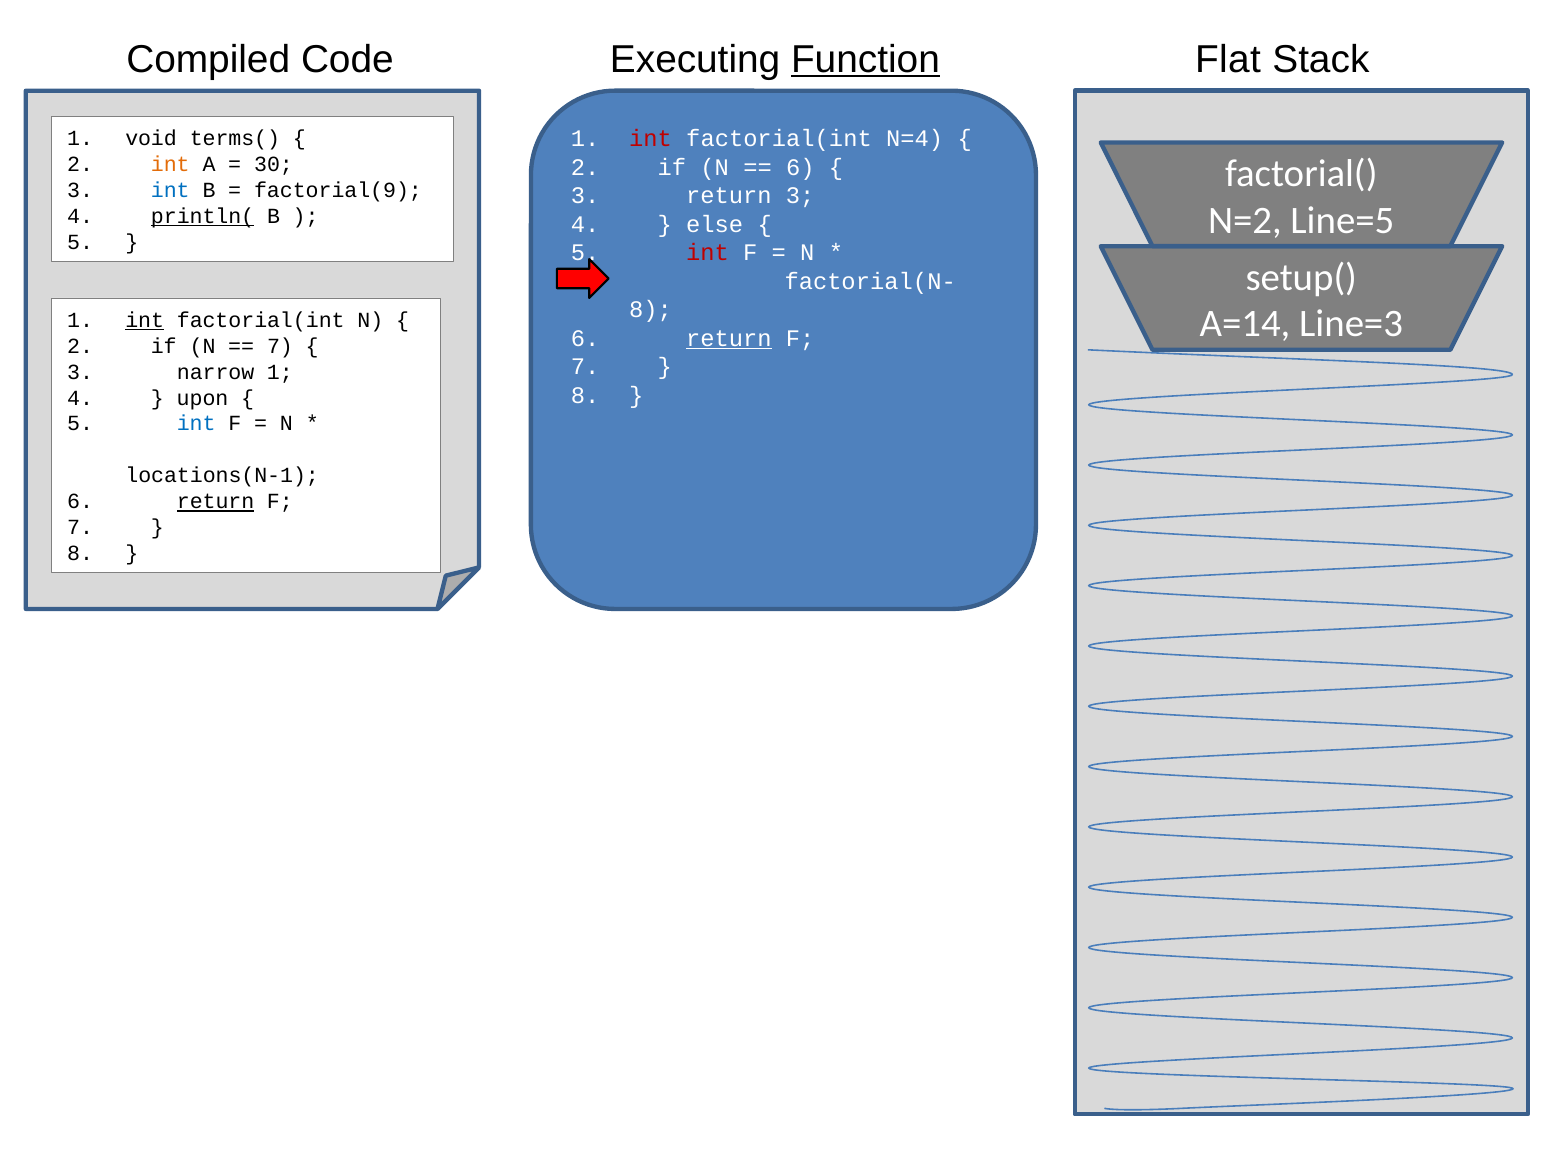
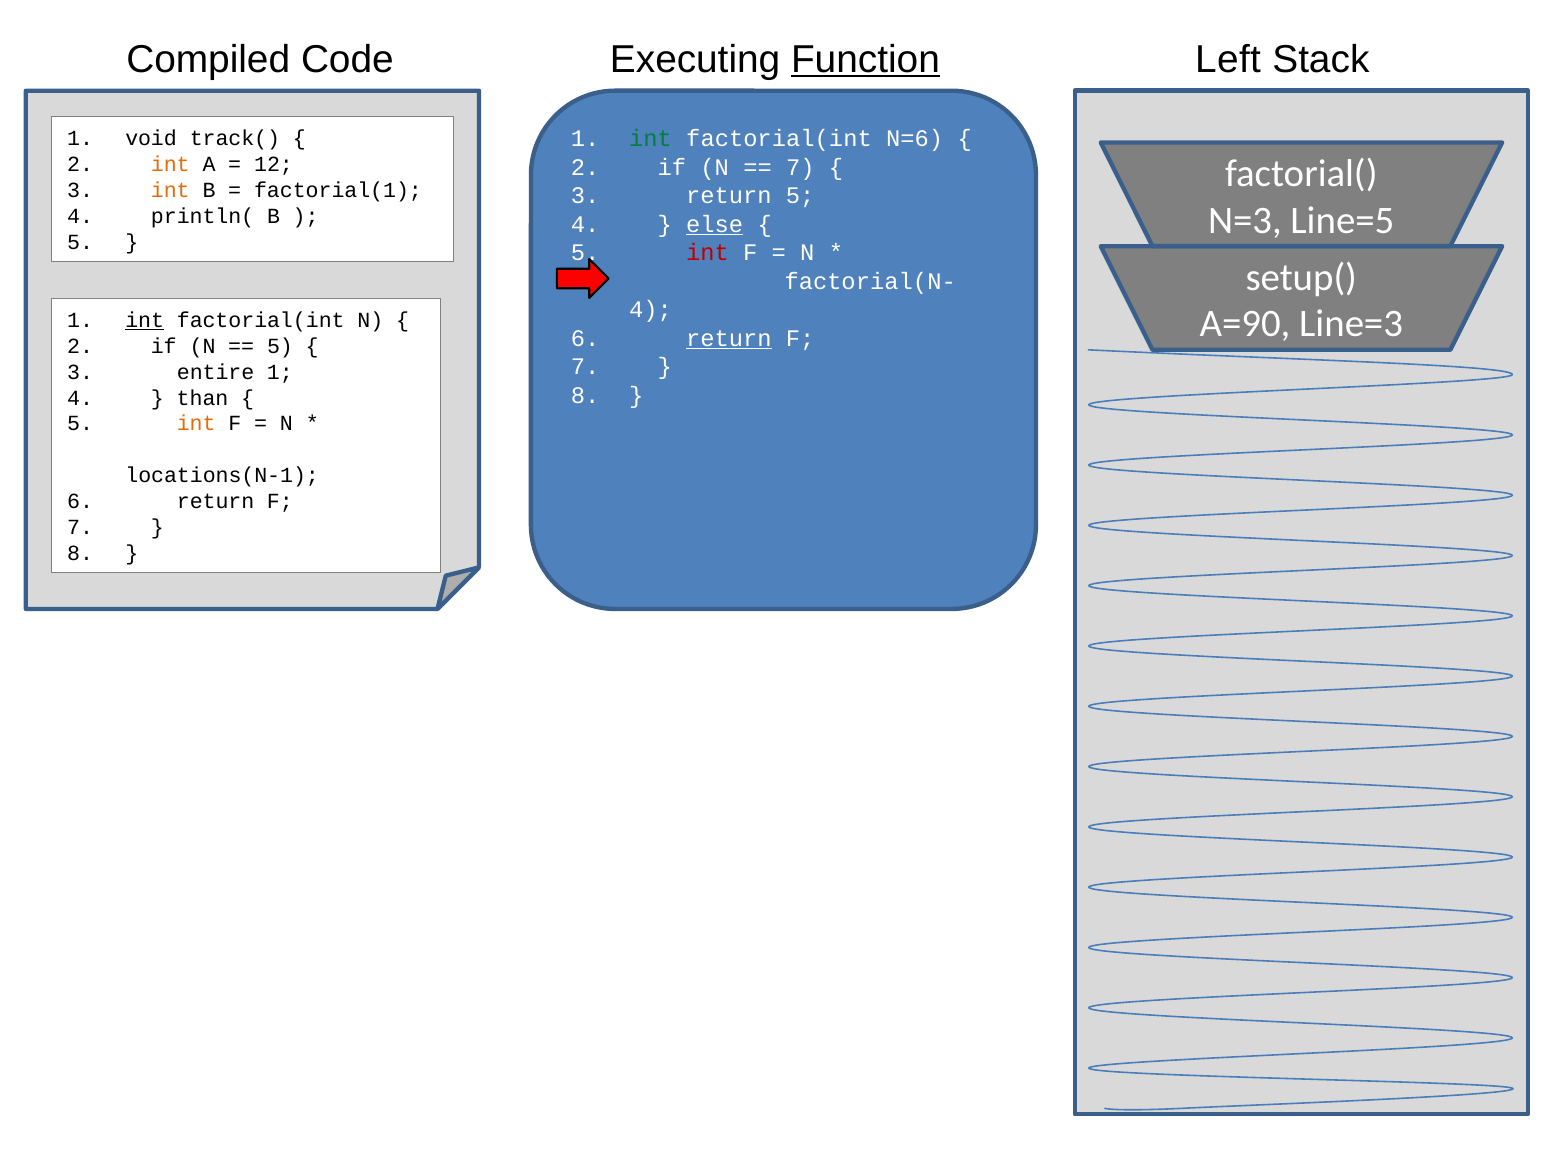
Flat: Flat -> Left (1228, 59)
int colour: red -> green (650, 139)
N=4: N=4 -> N=6 (915, 139)
terms(: terms( -> track( (235, 139)
30: 30 -> 12 (273, 165)
6: 6 -> 7 (800, 167)
int colour: blue -> orange (170, 190)
factorial(9: factorial(9 -> factorial(1 (338, 190)
return 3: 3 -> 5 (800, 196)
N=2: N=2 -> N=3 (1245, 220)
println( underline: present -> none (203, 216)
else underline: none -> present (715, 224)
8: 8 -> 4 (650, 310)
A=14: A=14 -> A=90 (1245, 324)
7: 7 -> 5 (280, 346)
narrow: narrow -> entire (216, 372)
upon: upon -> than (203, 398)
int colour: blue -> orange (196, 424)
return underline: present -> none (216, 501)
